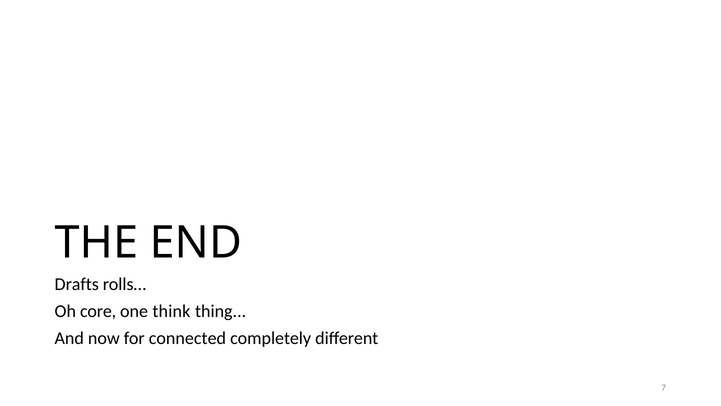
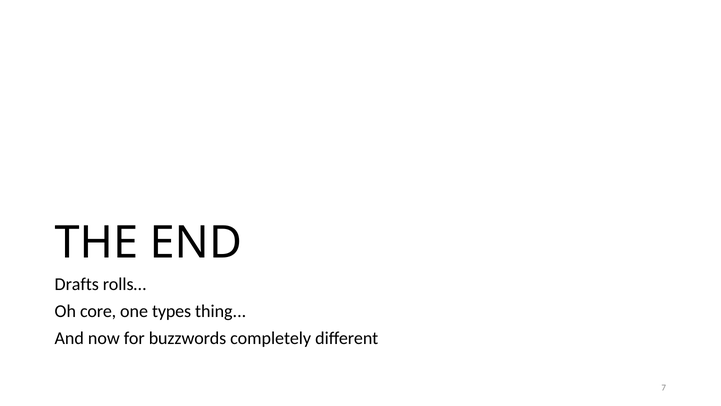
think: think -> types (172, 311)
connected: connected -> buzzwords (187, 338)
